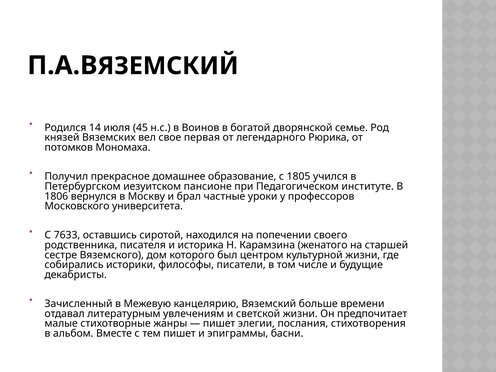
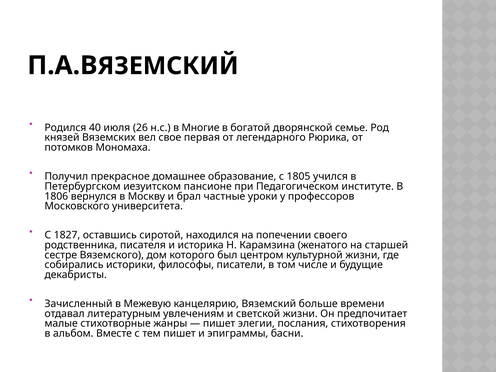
14: 14 -> 40 (95, 128)
45: 45 -> 26 (140, 128)
Воинов: Воинов -> Многие (201, 128)
7633: 7633 -> 1827 (67, 235)
